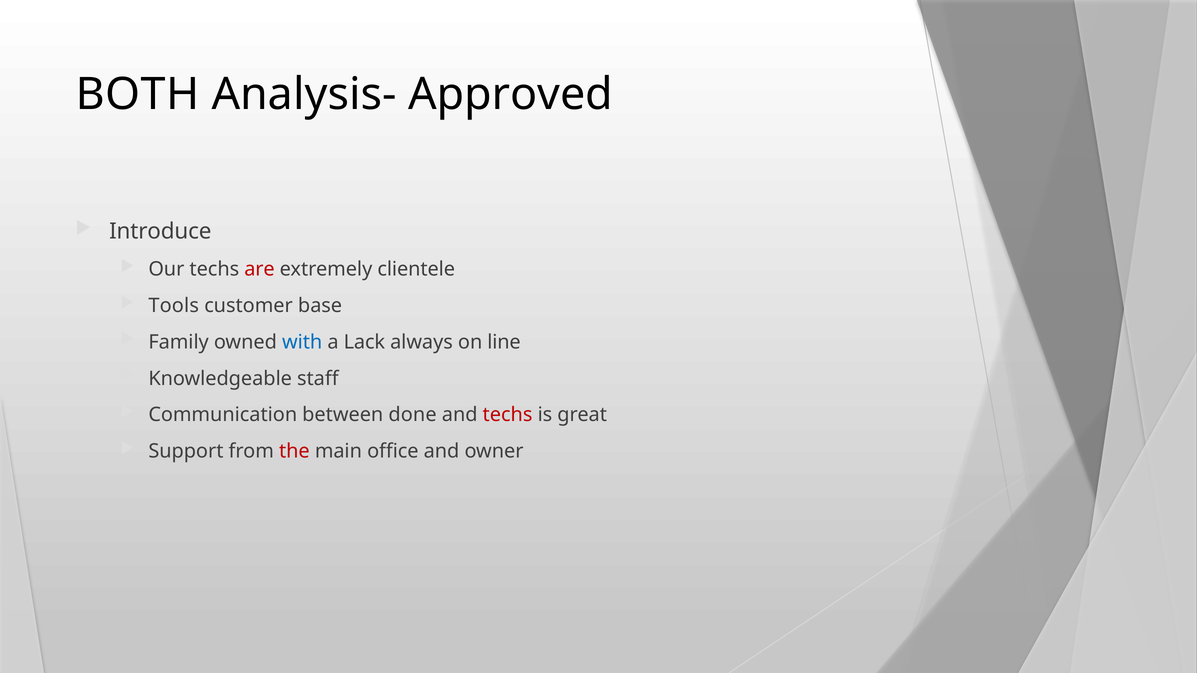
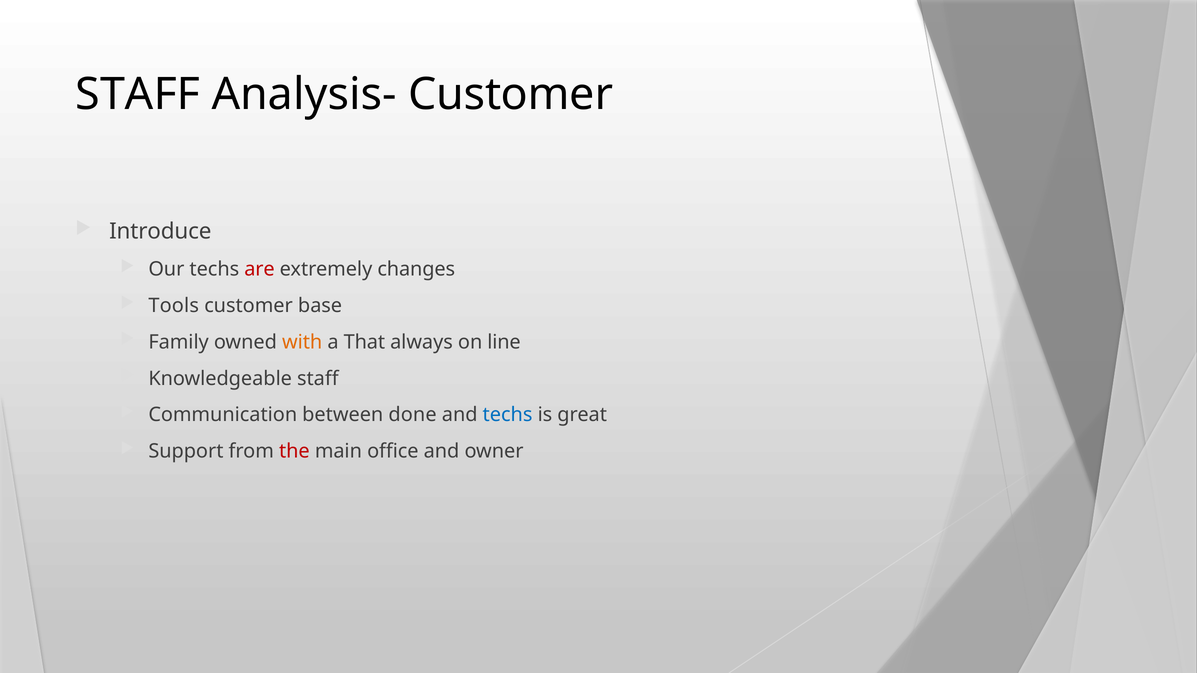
BOTH: BOTH -> STAFF (138, 94)
Analysis- Approved: Approved -> Customer (511, 94)
clientele: clientele -> changes (416, 269)
with colour: blue -> orange (302, 342)
Lack: Lack -> That (364, 342)
techs colour: red -> blue (508, 415)
